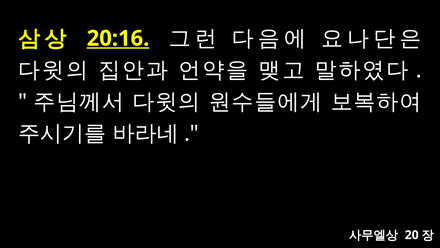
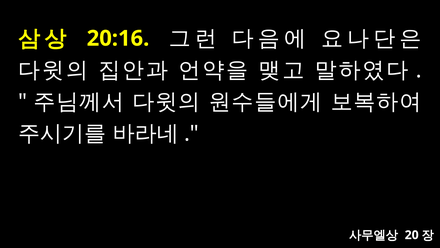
20:16 underline: present -> none (118, 38)
